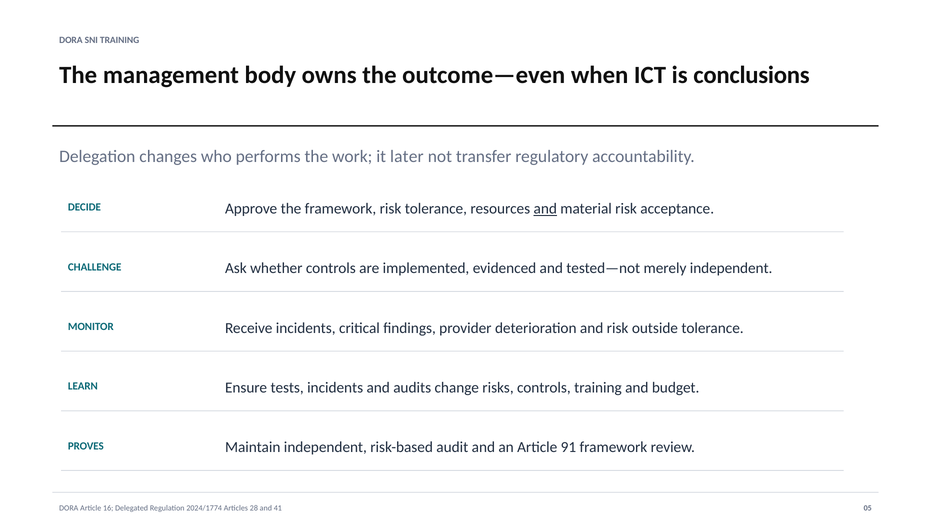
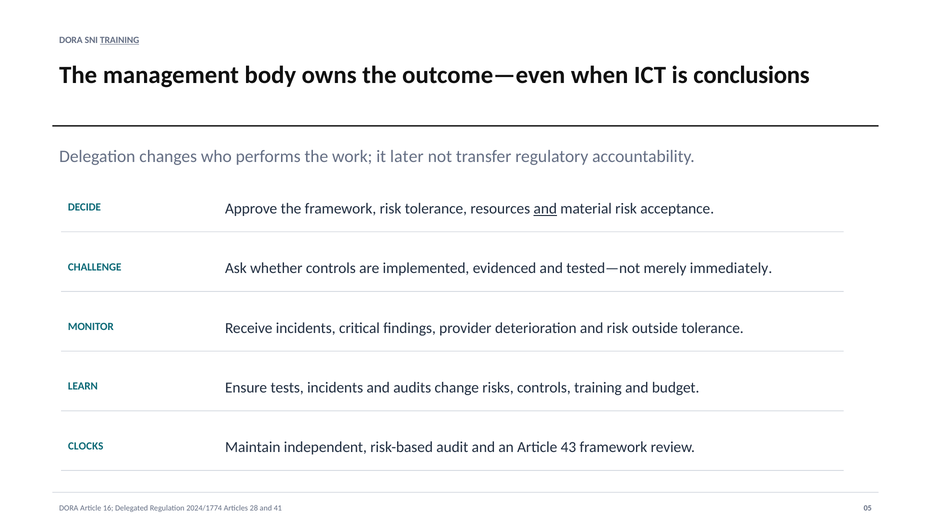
TRAINING underline: none -> present (120, 40)
merely independent: independent -> immediately (731, 268)
PROVES: PROVES -> CLOCKS (86, 446)
91: 91 -> 43 (568, 447)
